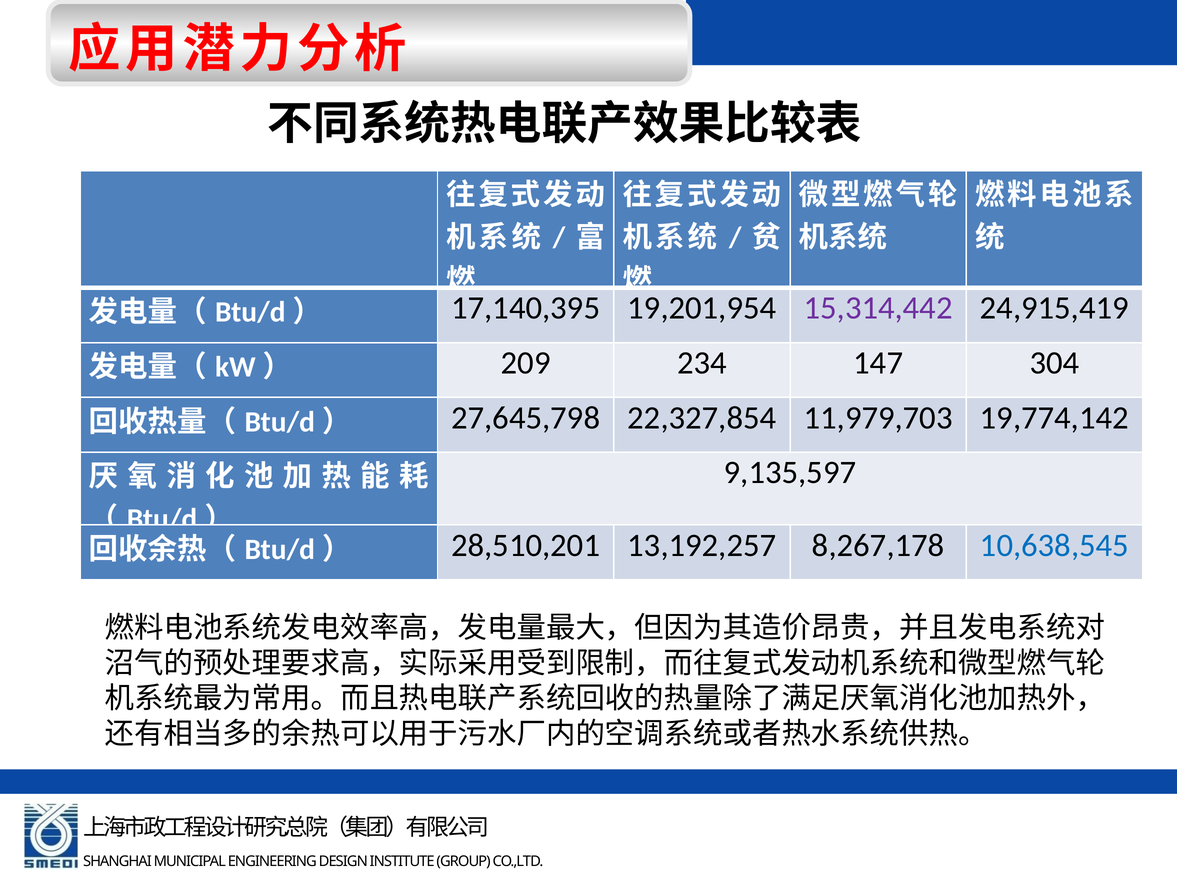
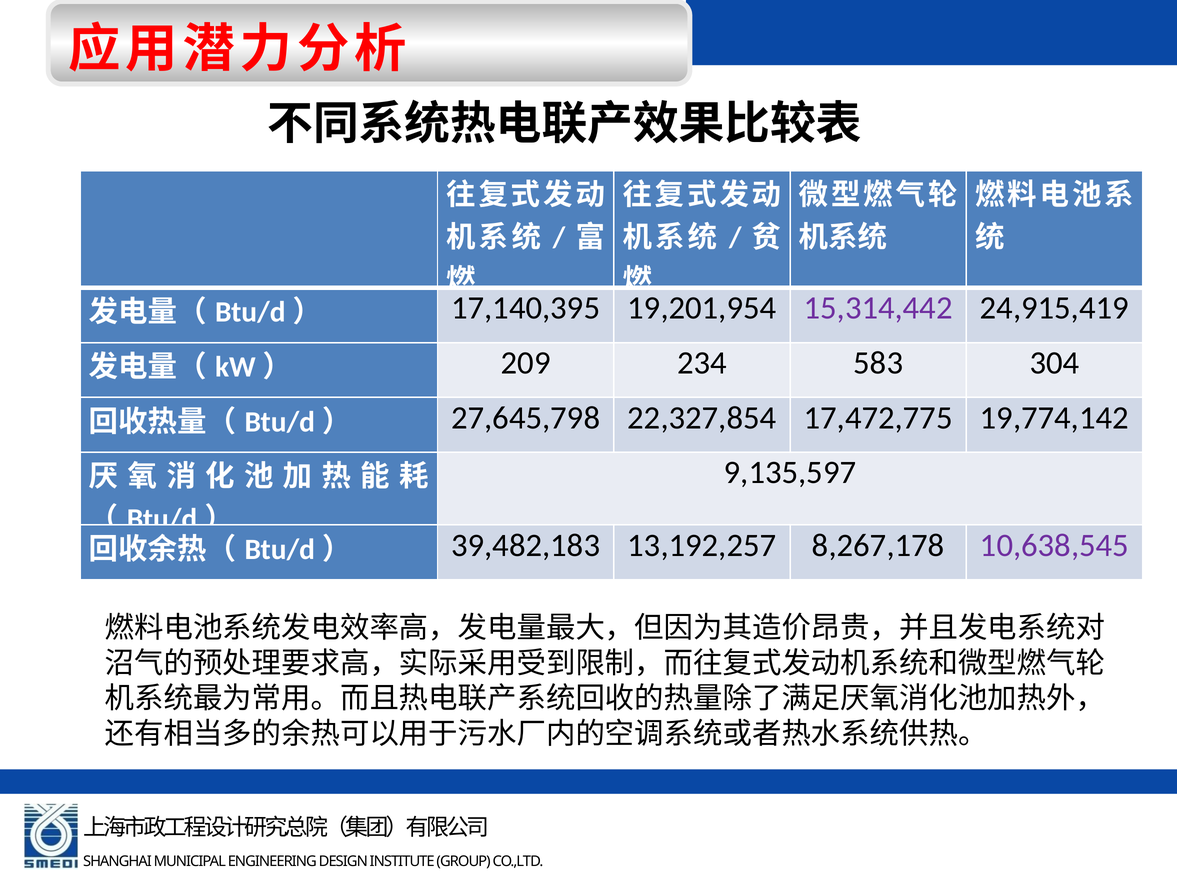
147: 147 -> 583 (878, 363)
11,979,703: 11,979,703 -> 17,472,775 (878, 418)
28,510,201: 28,510,201 -> 39,482,183 (526, 545)
10,638,545 colour: blue -> purple (1054, 545)
